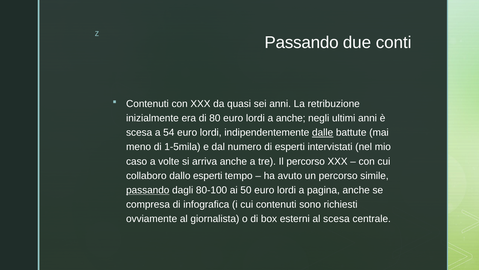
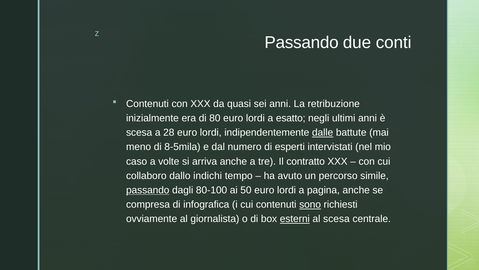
a anche: anche -> esatto (291, 118)
54: 54 -> 28 (169, 132)
1-5mila: 1-5mila -> 8-5mila (182, 147)
Il percorso: percorso -> contratto (306, 161)
dallo esperti: esperti -> indichi (208, 175)
sono underline: none -> present (310, 204)
esterni underline: none -> present (295, 219)
